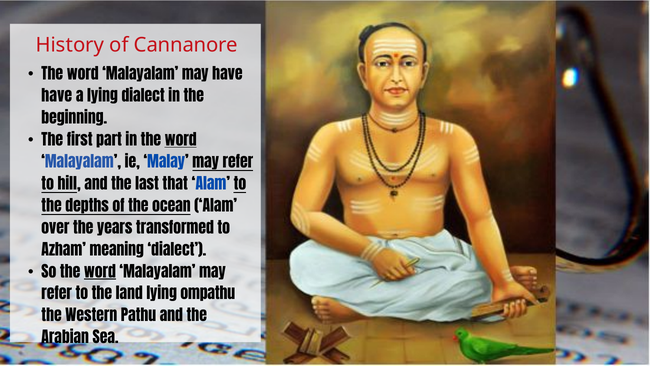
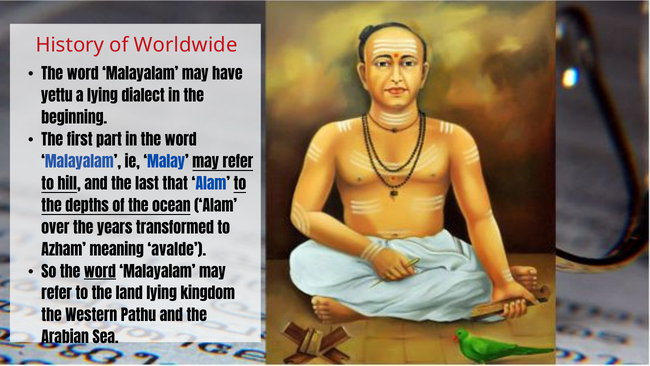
Cannanore: Cannanore -> Worldwide (186, 45)
have: have -> yettu (57, 97)
word underline: present -> none (181, 140)
meaning dialect: dialect -> avalde (177, 250)
ompathu: ompathu -> kingdom (208, 294)
